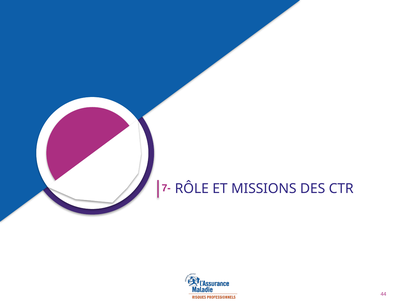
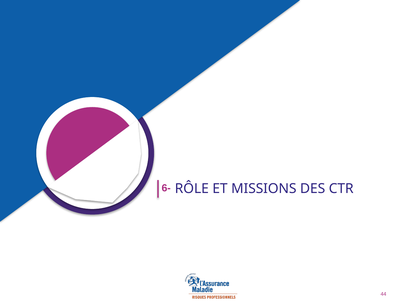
7-: 7- -> 6- (166, 188)
